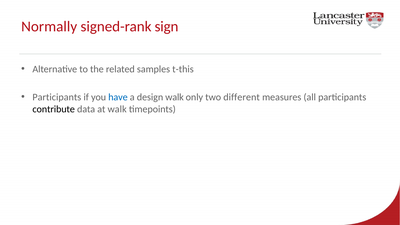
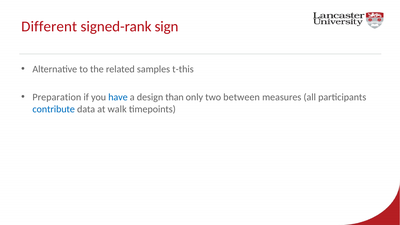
Normally: Normally -> Different (49, 27)
Participants: Participants -> Preparation (57, 97)
design walk: walk -> than (175, 97)
different: different -> between (242, 97)
contribute colour: black -> blue (54, 109)
